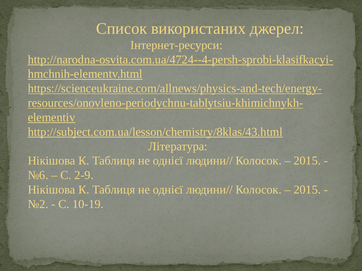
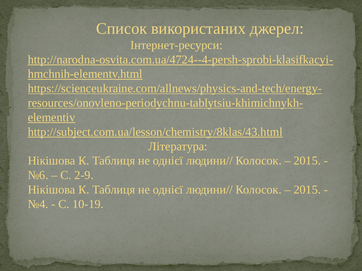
№2: №2 -> №4 (38, 204)
